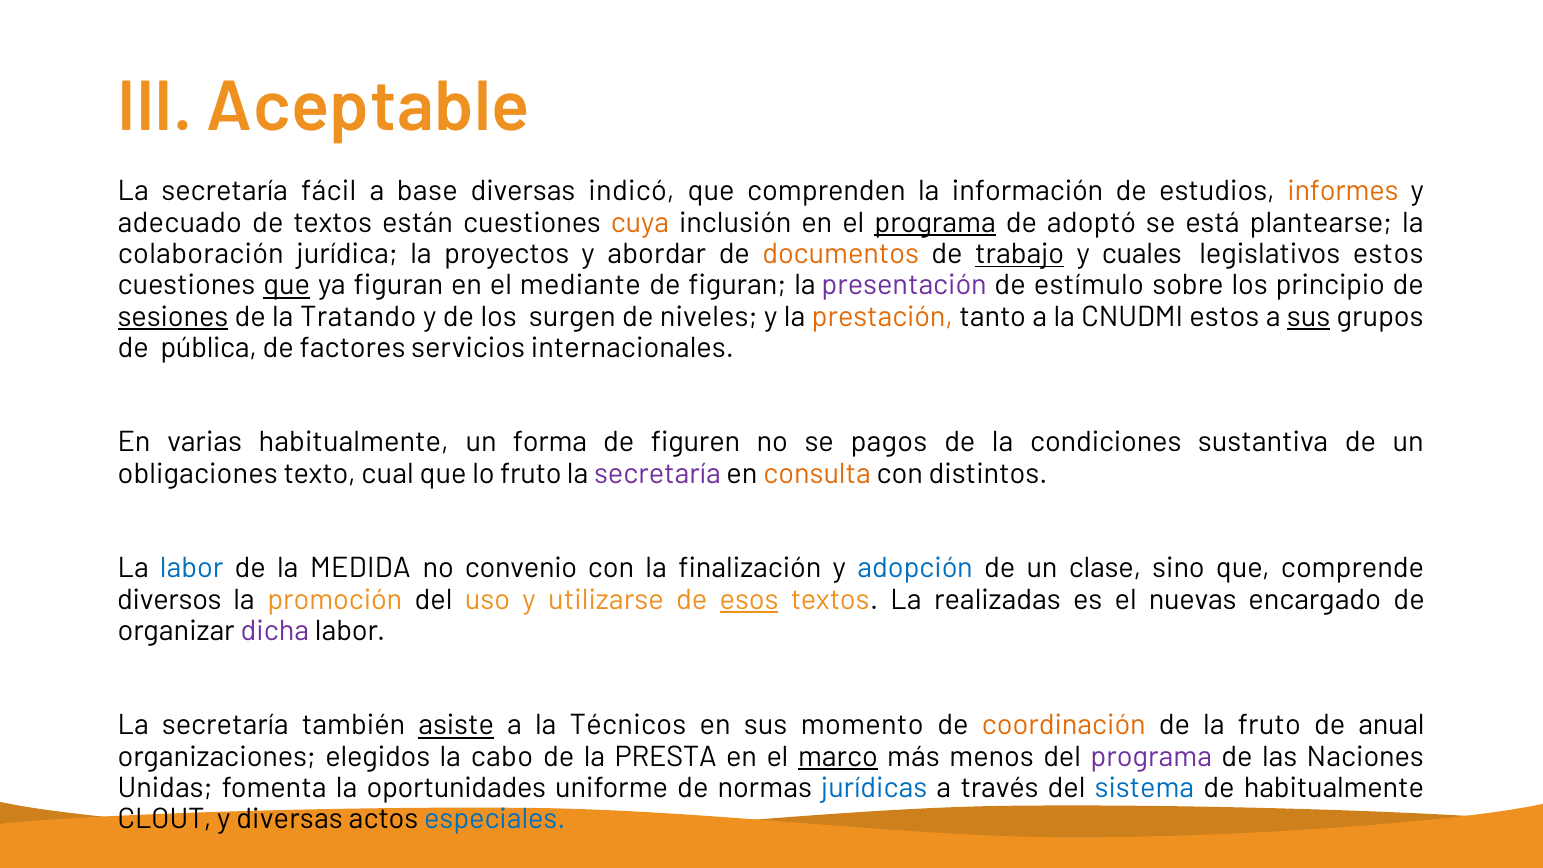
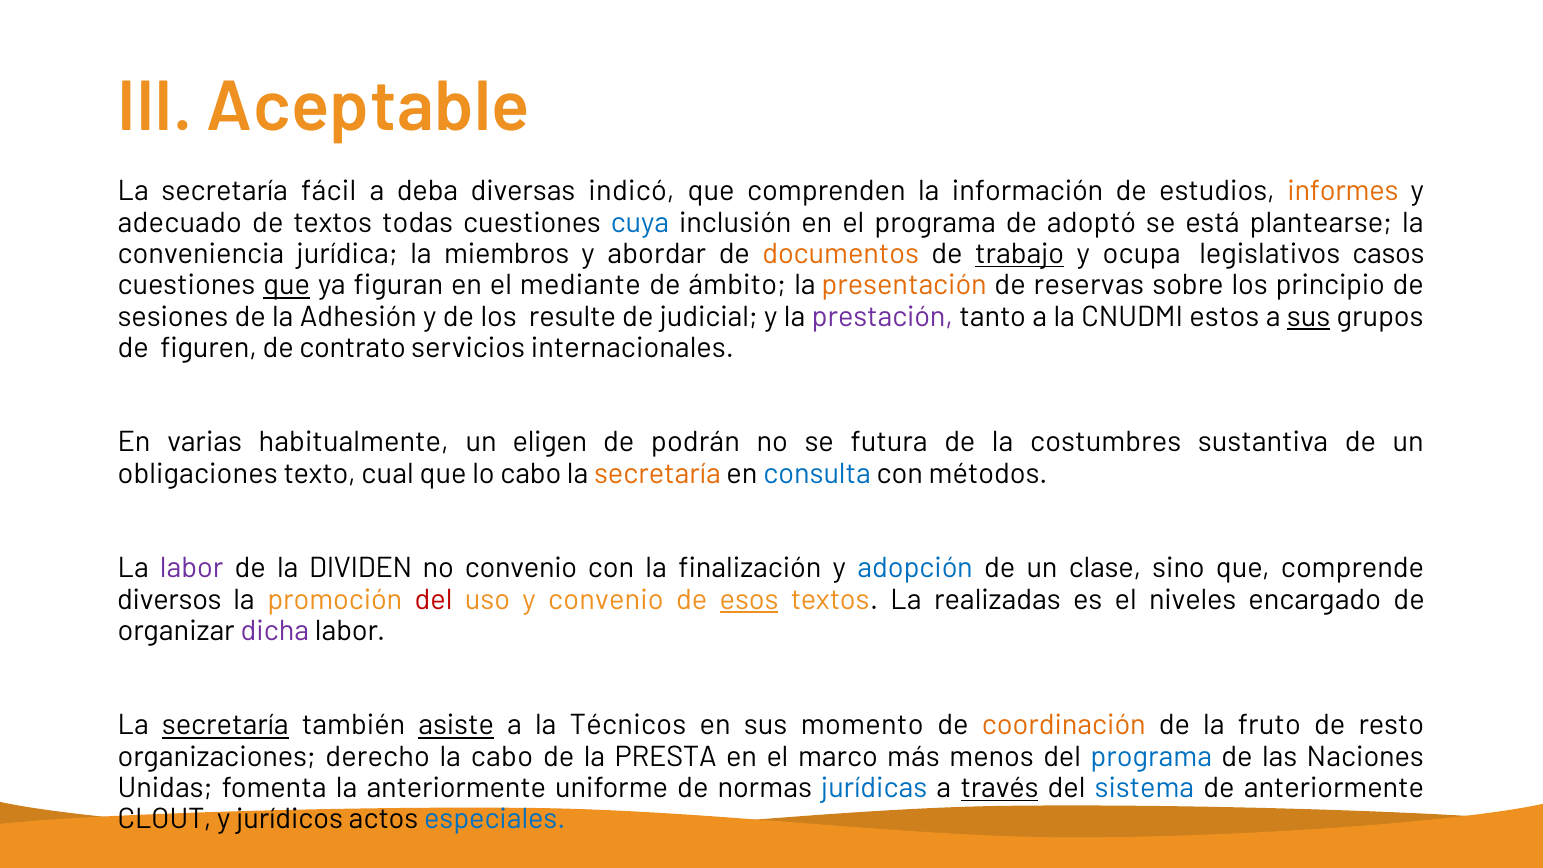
base: base -> deba (428, 191)
están: están -> todas (418, 223)
cuya colour: orange -> blue (640, 223)
programa underline: present -> none (935, 223)
colaboración: colaboración -> conveniencia (201, 254)
proyectos: proyectos -> miembros (507, 254)
cuales: cuales -> ocupa (1142, 254)
legislativos estos: estos -> casos (1388, 254)
de figuran: figuran -> ámbito (737, 285)
presentación colour: purple -> orange (904, 285)
estímulo: estímulo -> reservas (1089, 285)
sesiones underline: present -> none (173, 316)
Tratando: Tratando -> Adhesión (358, 316)
surgen: surgen -> resulte (572, 316)
niveles: niveles -> judicial (709, 316)
prestación colour: orange -> purple (882, 316)
pública: pública -> figuren (209, 348)
factores: factores -> contrato (353, 348)
forma: forma -> eligen (550, 442)
figuren: figuren -> podrán (695, 442)
pagos: pagos -> futura (889, 442)
condiciones: condiciones -> costumbres (1106, 442)
lo fruto: fruto -> cabo (531, 474)
secretaría colour: purple -> orange (657, 474)
consulta colour: orange -> blue (817, 474)
distintos: distintos -> métodos (988, 474)
labor colour: blue -> purple (192, 568)
MEDIDA: MEDIDA -> DIVIDEN (361, 568)
del colour: black -> red (434, 600)
y utilizarse: utilizarse -> convenio (606, 600)
nuevas: nuevas -> niveles (1193, 600)
secretaría underline: none -> present (225, 725)
anual: anual -> resto (1391, 725)
elegidos: elegidos -> derecho (378, 757)
marco underline: present -> none (838, 757)
programa colour: purple -> blue (1151, 757)
la oportunidades: oportunidades -> anteriormente (456, 788)
través underline: none -> present (1000, 788)
de habitualmente: habitualmente -> anteriormente (1334, 788)
y diversas: diversas -> jurídicos (290, 819)
